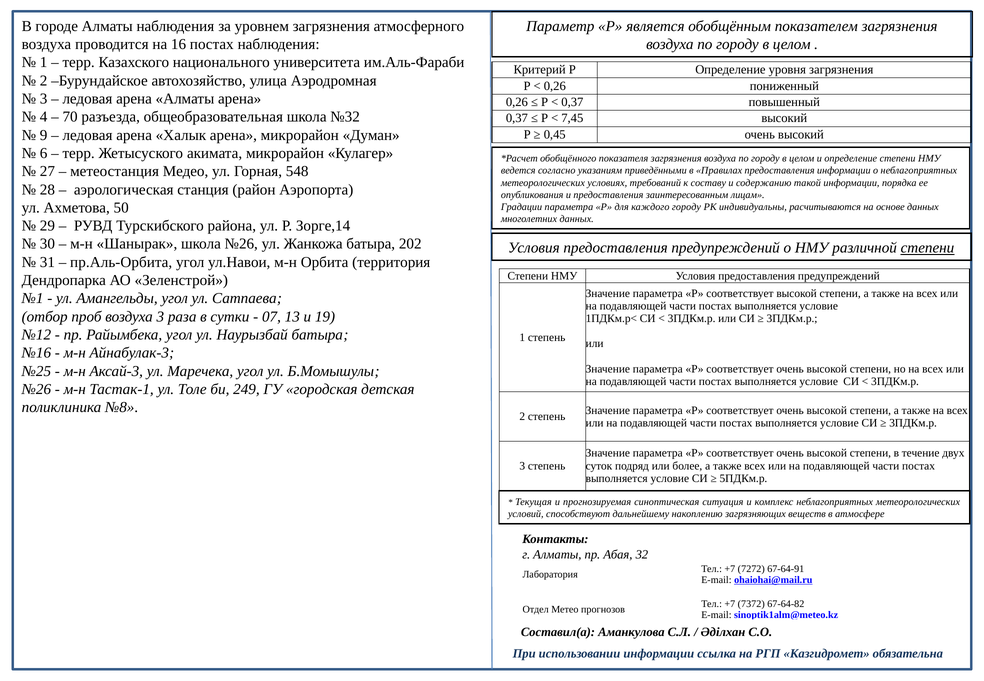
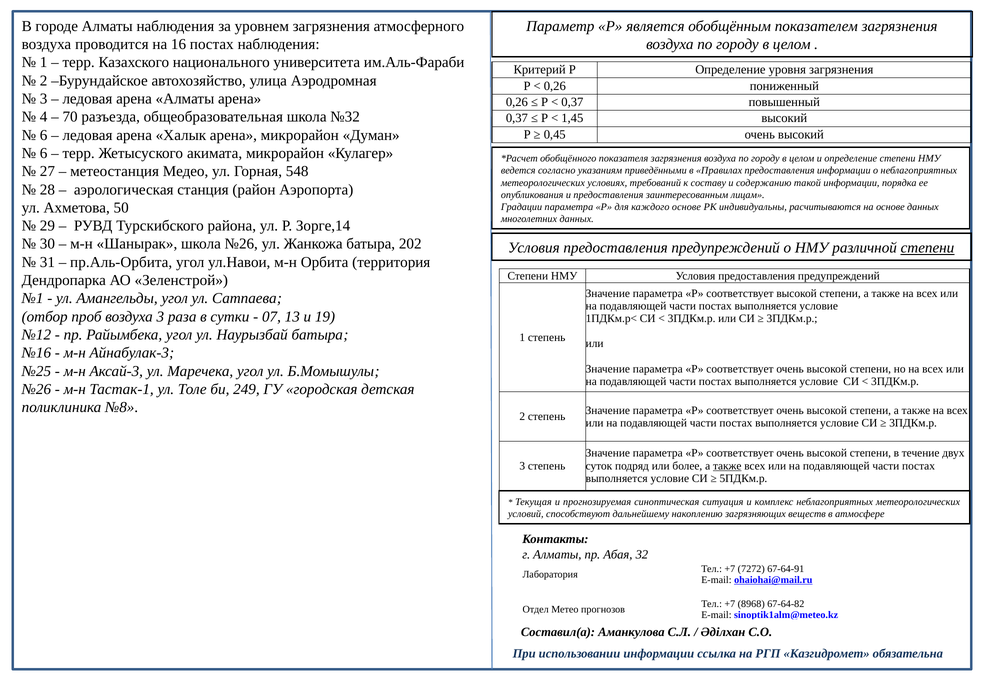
7,45: 7,45 -> 1,45 (572, 118)
9: 9 -> 6 (44, 135)
каждого городу: городу -> основе (686, 207)
также underline: none -> present (727, 466)
7372: 7372 -> 8968 (751, 604)
